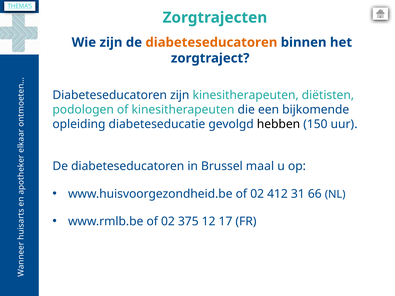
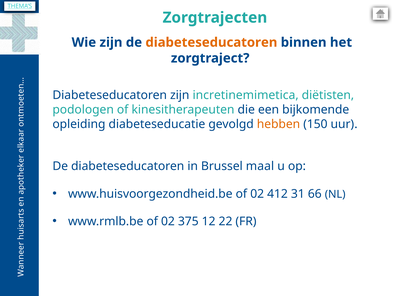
zijn kinesitherapeuten: kinesitherapeuten -> incretinemimetica (246, 95)
hebben colour: black -> orange (278, 124)
17: 17 -> 22 (226, 222)
